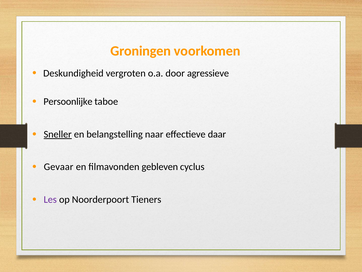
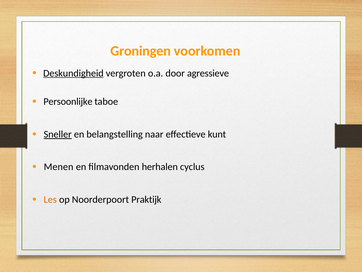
Deskundigheid underline: none -> present (73, 73)
daar: daar -> kunt (217, 134)
Gevaar: Gevaar -> Menen (59, 167)
gebleven: gebleven -> herhalen (160, 167)
Les colour: purple -> orange (50, 199)
Tieners: Tieners -> Praktijk (146, 199)
